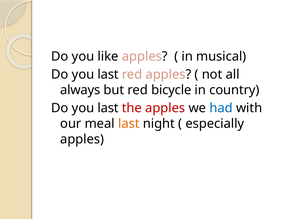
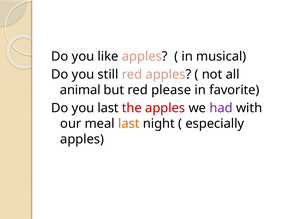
last: last -> still (108, 74)
always: always -> animal (80, 90)
bicycle: bicycle -> please (171, 90)
country: country -> favorite (234, 90)
had colour: blue -> purple (221, 108)
